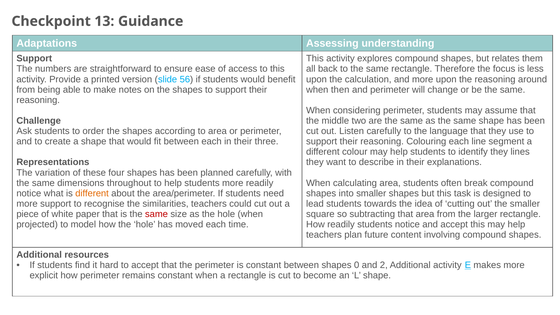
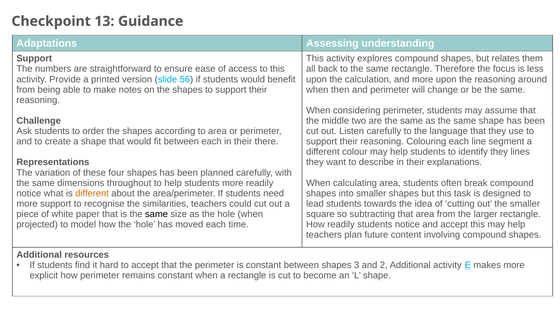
three: three -> there (267, 141)
same colour: red -> black (156, 214)
0: 0 -> 3 (357, 265)
